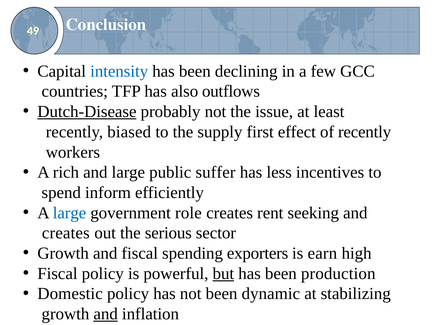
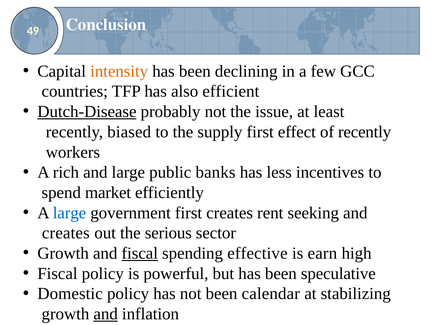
intensity colour: blue -> orange (119, 71)
outflows: outflows -> efficient (231, 92)
suffer: suffer -> banks (216, 173)
inform: inform -> market (108, 193)
government role: role -> first (189, 213)
fiscal underline: none -> present (140, 254)
exporters: exporters -> effective (257, 254)
but underline: present -> none (223, 274)
production: production -> speculative (338, 274)
dynamic: dynamic -> calendar (271, 294)
